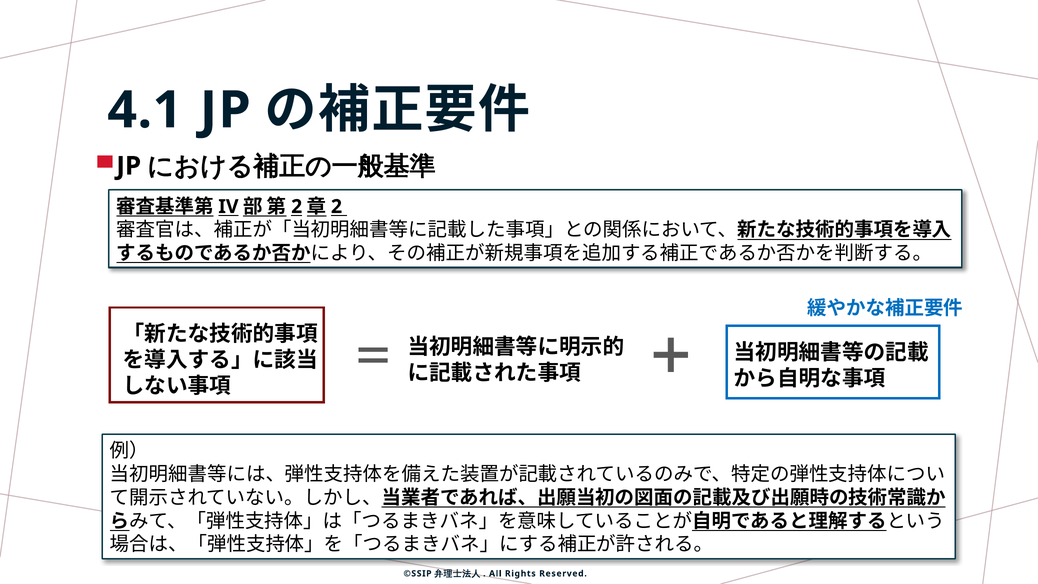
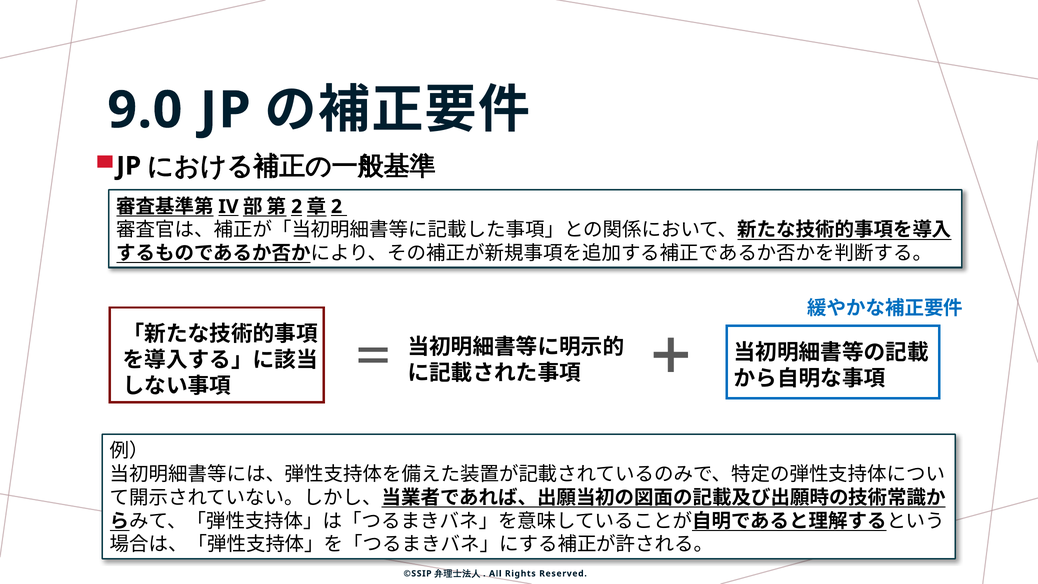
4.1: 4.1 -> 9.0 (145, 110)
